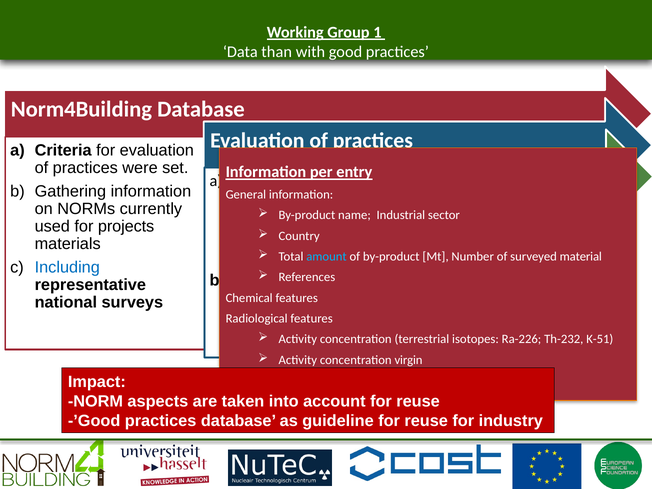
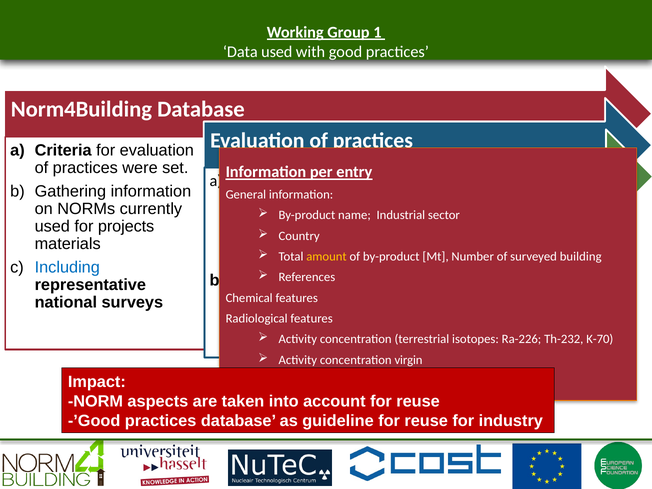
Data than: than -> used (277, 52)
amount colour: light blue -> yellow (326, 257)
surveyed material: material -> building (581, 257)
K-51: K-51 -> K-70 (600, 339)
